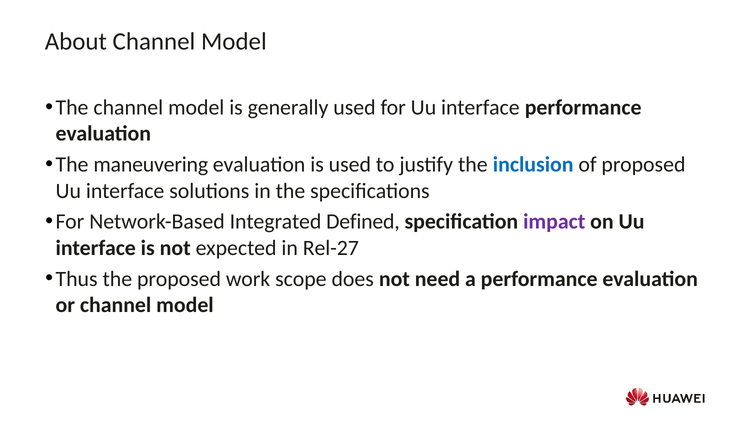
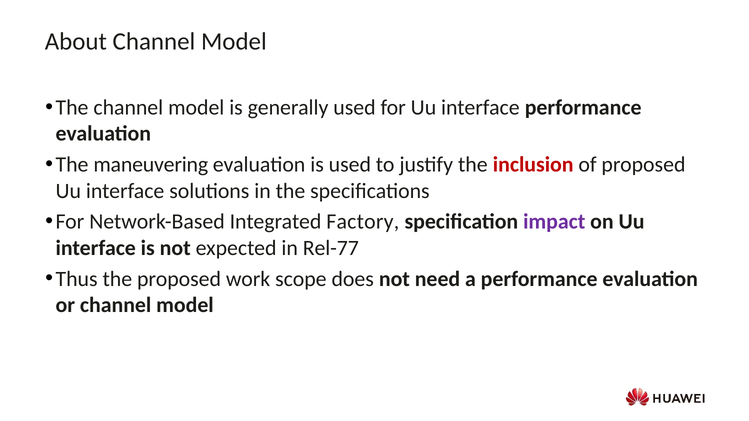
inclusion colour: blue -> red (533, 165)
Defined: Defined -> Factory (363, 222)
Rel-27: Rel-27 -> Rel-77 (331, 248)
